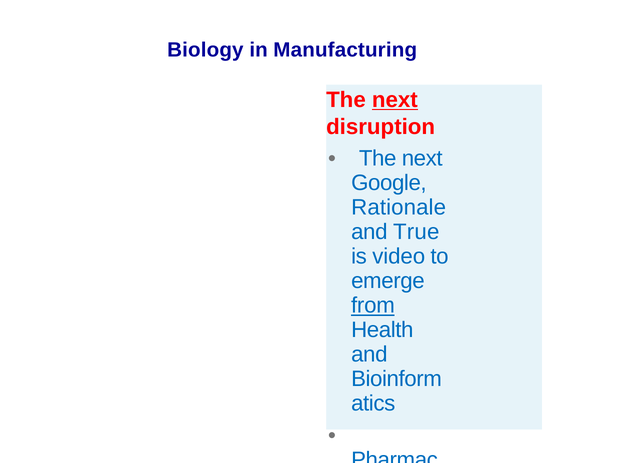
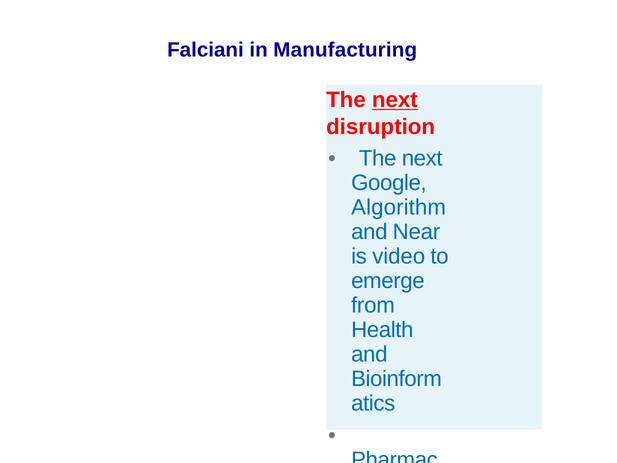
Biology: Biology -> Falciani (205, 50)
Rationale: Rationale -> Algorithm (399, 207)
True: True -> Near (416, 232)
from underline: present -> none (373, 305)
